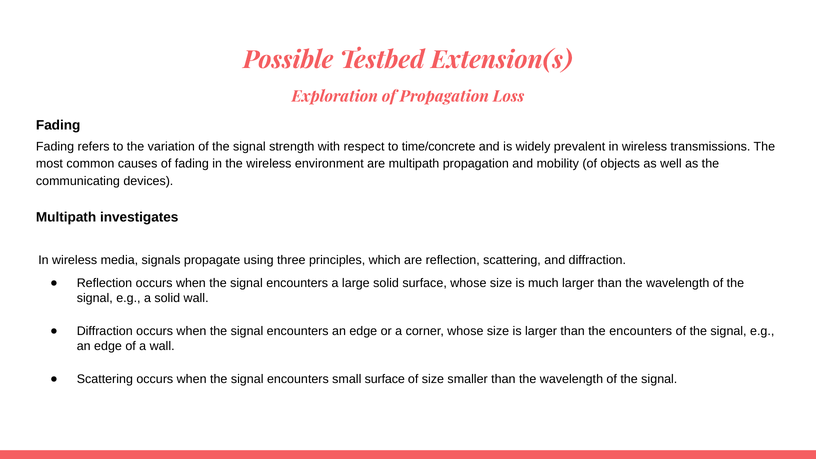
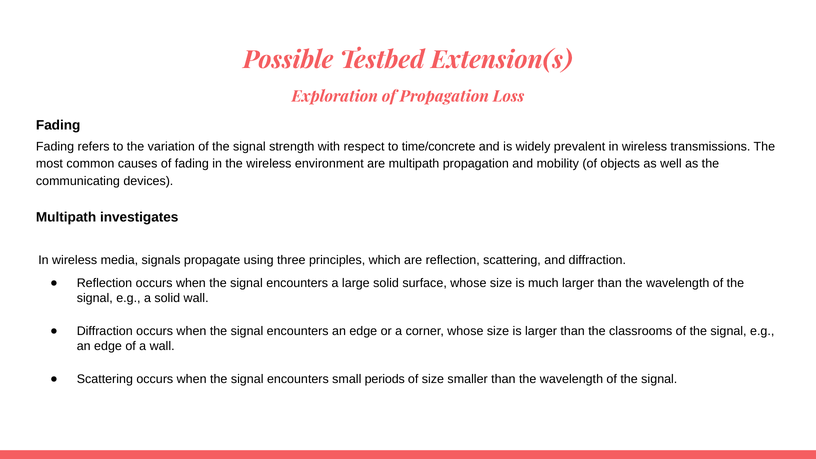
the encounters: encounters -> classrooms (641, 331)
small surface: surface -> periods (385, 379)
